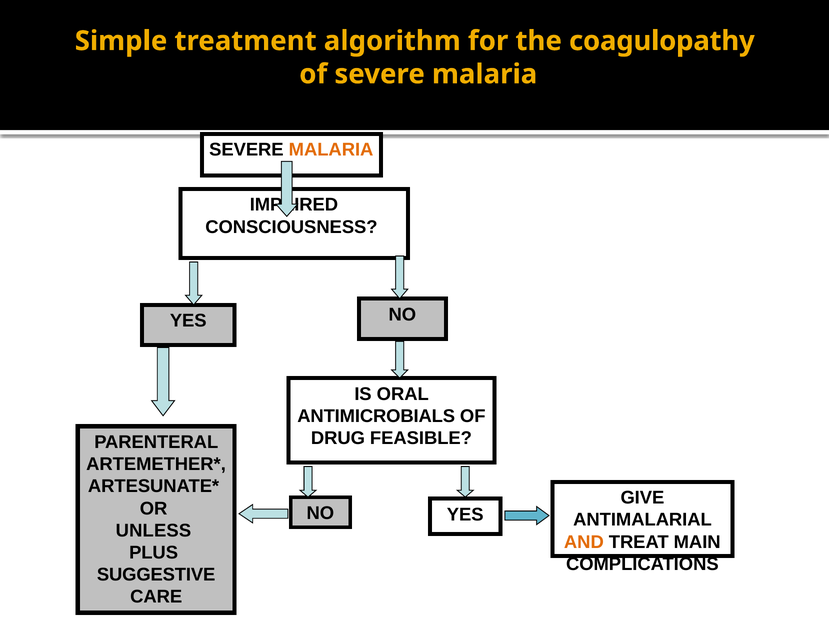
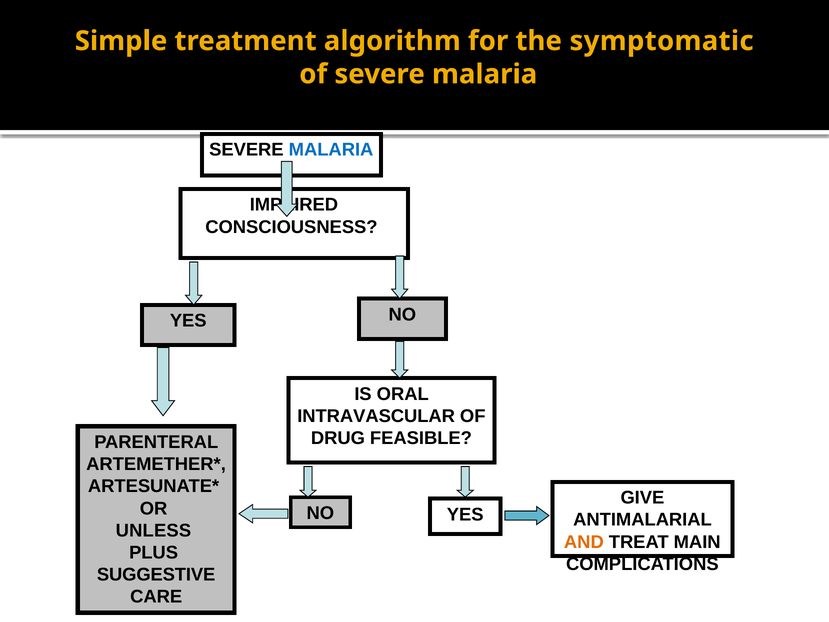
coagulopathy: coagulopathy -> symptomatic (662, 41)
MALARIA colour: orange -> blue (331, 150)
ANTIMICROBIALS: ANTIMICROBIALS -> INTRAVASCULAR (376, 416)
